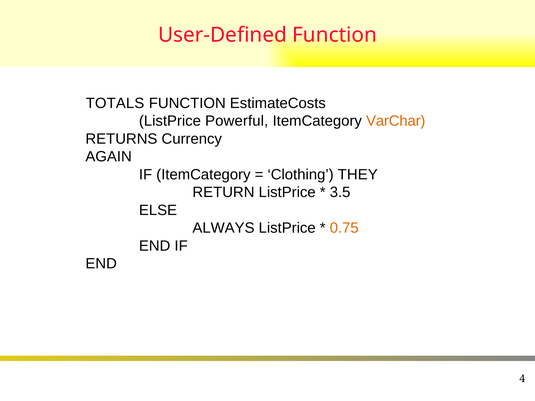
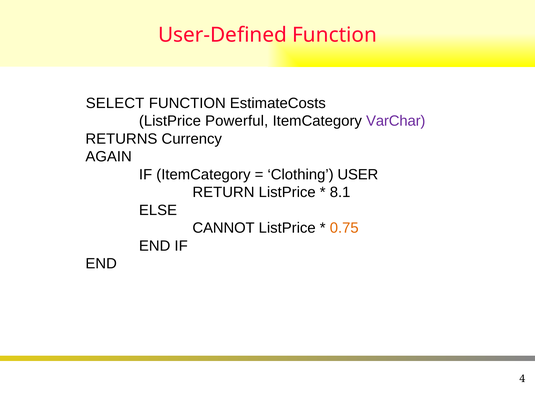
TOTALS: TOTALS -> SELECT (115, 103)
VarChar colour: orange -> purple (396, 121)
THEY: THEY -> USER (358, 175)
3.5: 3.5 -> 8.1 (340, 193)
ALWAYS: ALWAYS -> CANNOT (224, 228)
